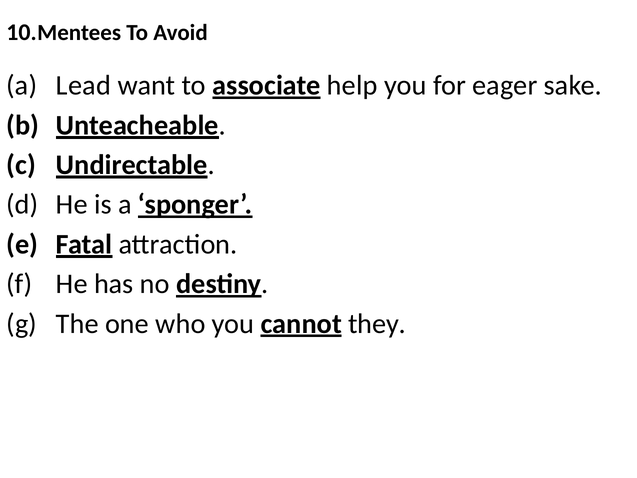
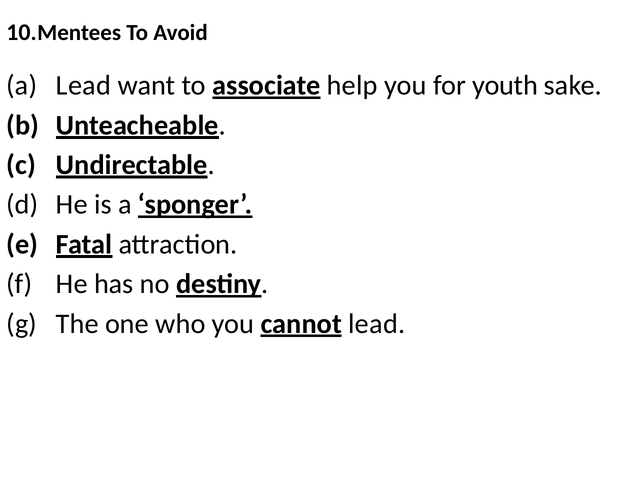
eager: eager -> youth (505, 85)
they: they -> lead (377, 324)
